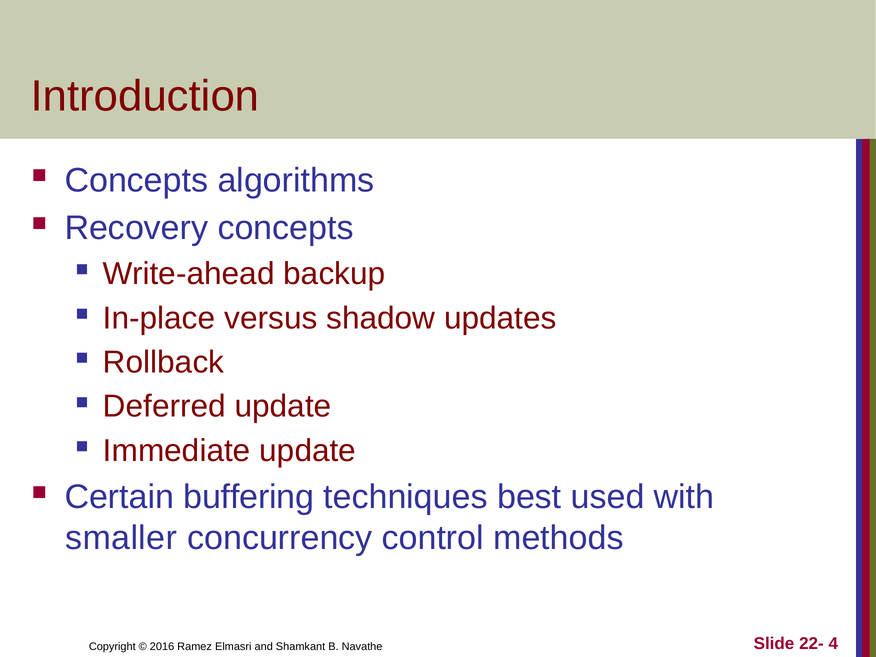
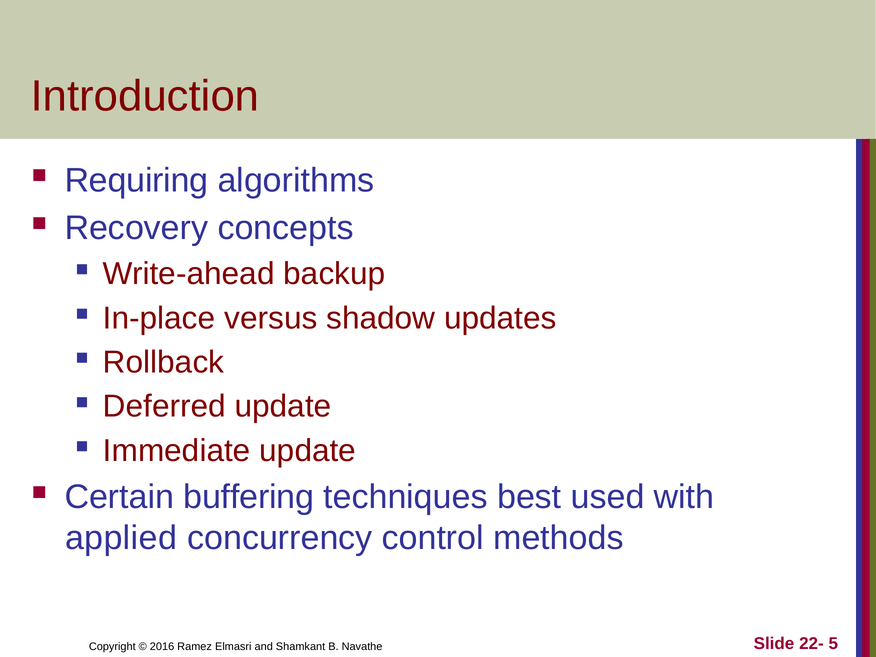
Concepts: Concepts -> Requiring (136, 181)
smaller: smaller -> applied (121, 538)
4: 4 -> 5 (833, 644)
